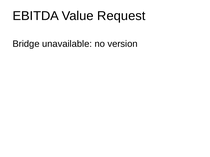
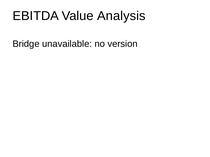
Request: Request -> Analysis (121, 16)
